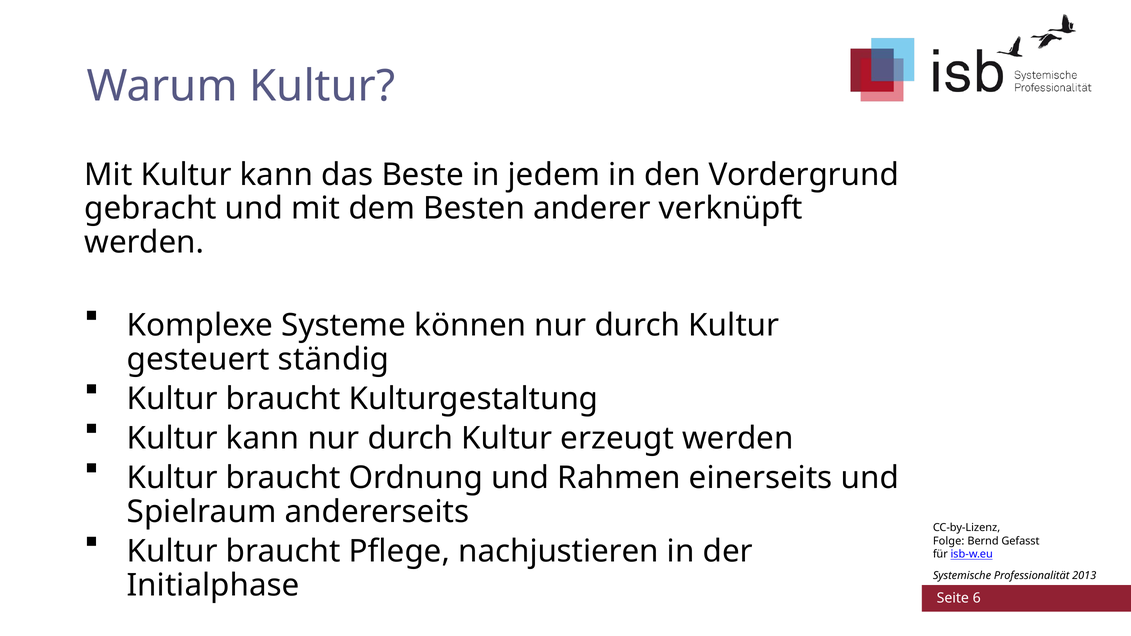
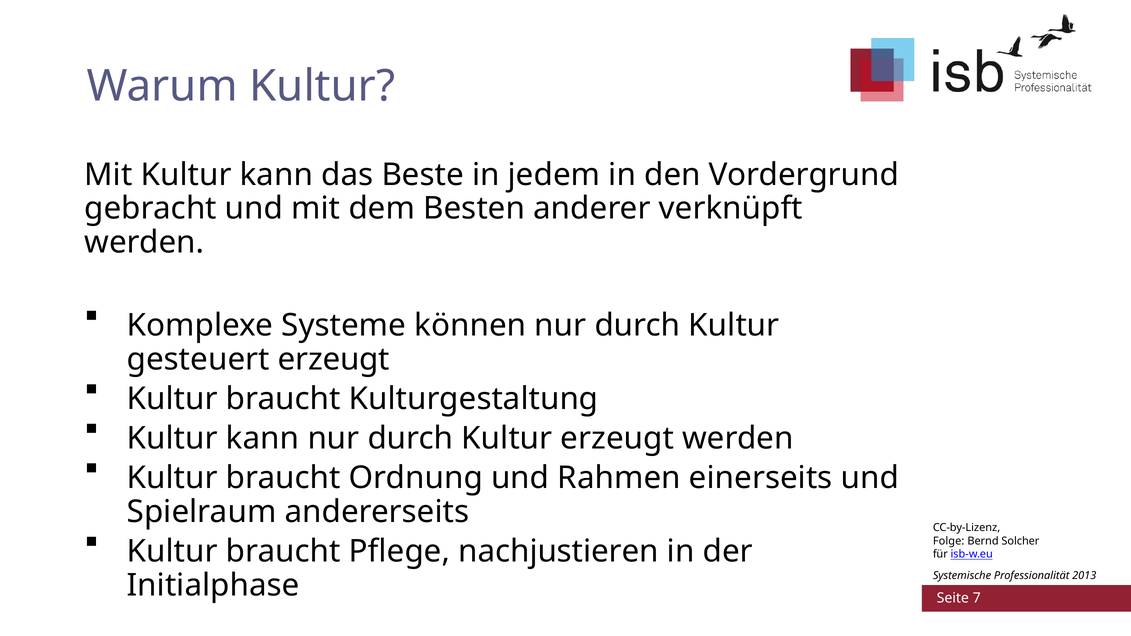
gesteuert ständig: ständig -> erzeugt (334, 359)
Gefasst: Gefasst -> Solcher (1020, 541)
6: 6 -> 7 (977, 598)
